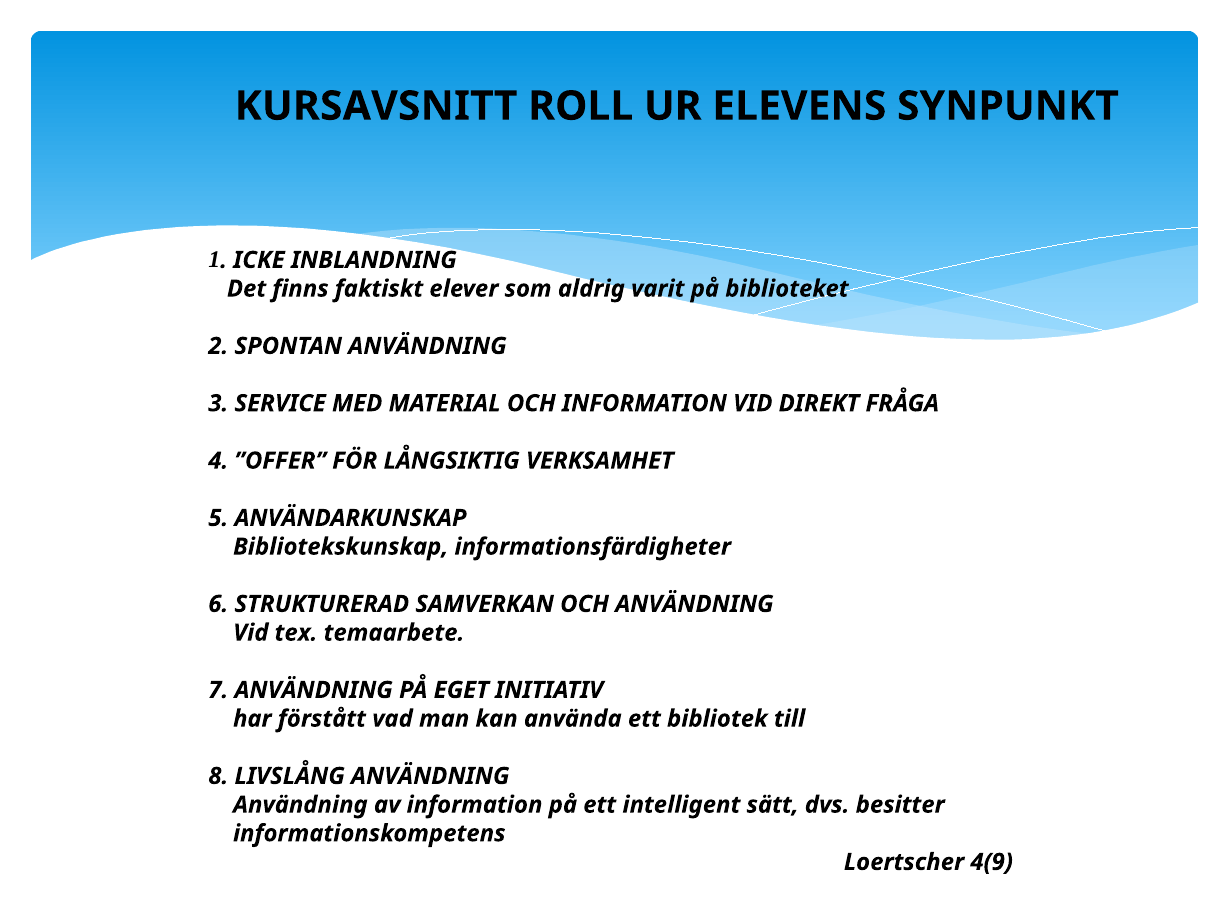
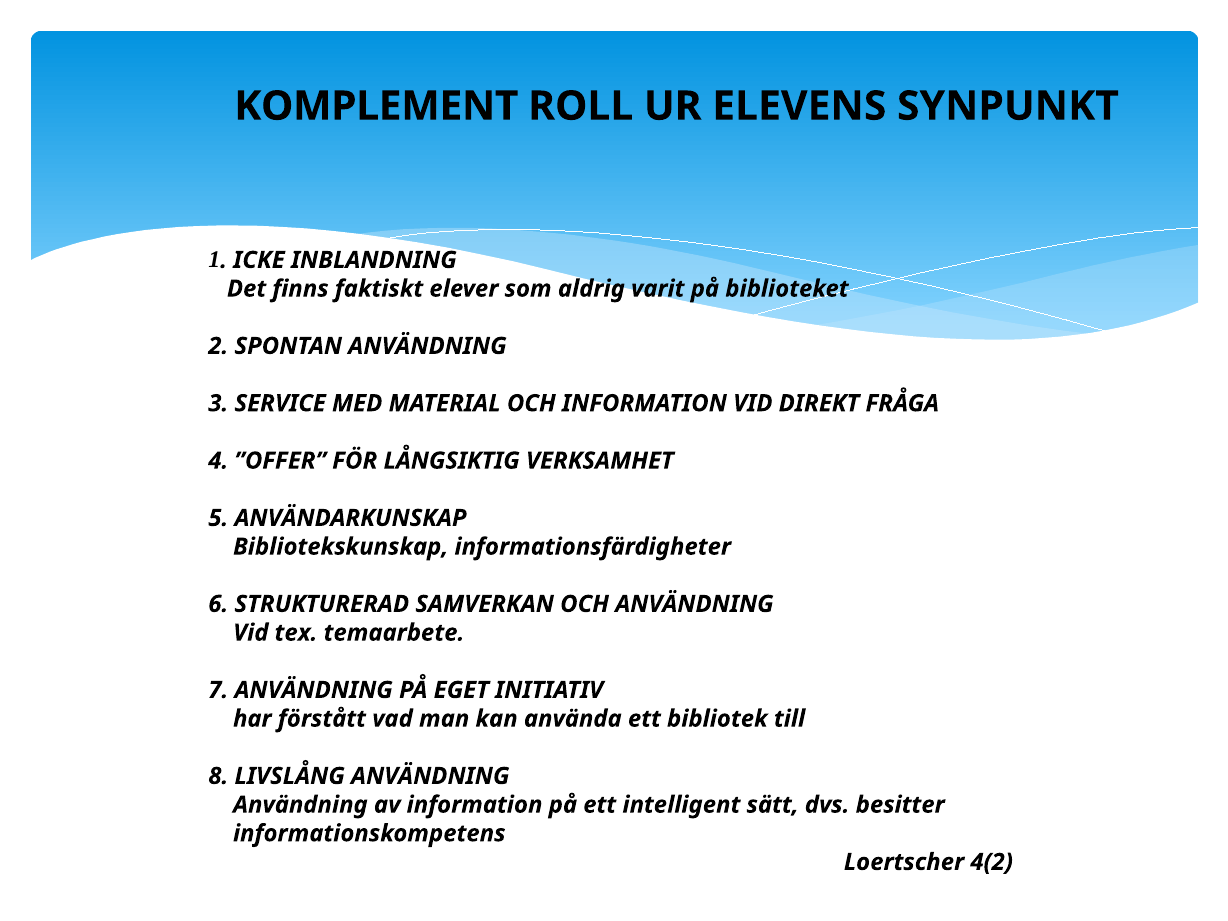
KURSAVSNITT: KURSAVSNITT -> KOMPLEMENT (376, 106)
4(9: 4(9 -> 4(2 (992, 862)
